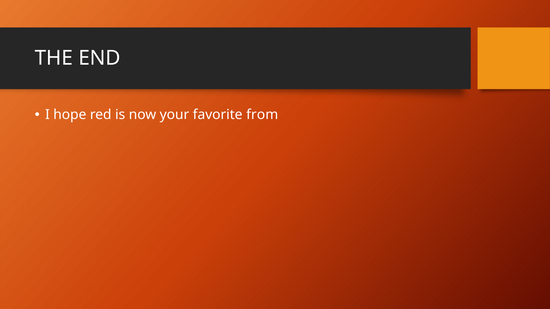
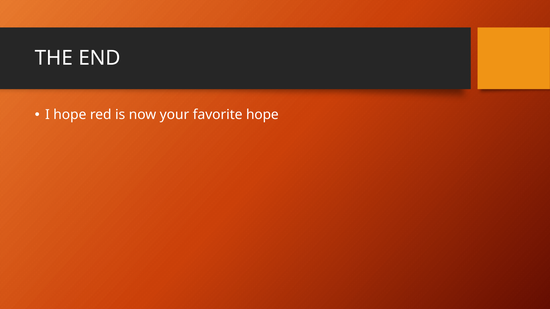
favorite from: from -> hope (262, 115)
